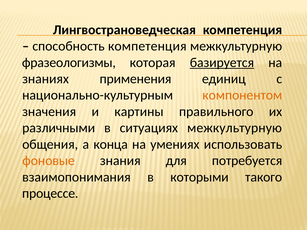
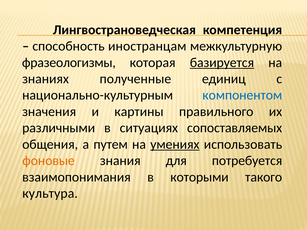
способность компетенция: компетенция -> иностранцам (147, 46)
применения: применения -> полученные (135, 79)
компонентом colour: orange -> blue (242, 95)
ситуациях межкультурную: межкультурную -> сопоставляемых (235, 128)
конца: конца -> путем (111, 144)
умениях underline: none -> present (175, 144)
процессе: процессе -> культура (50, 194)
